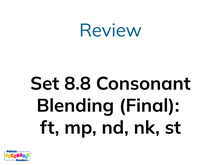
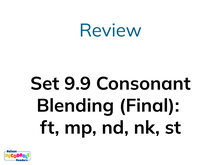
8.8: 8.8 -> 9.9 (78, 84)
